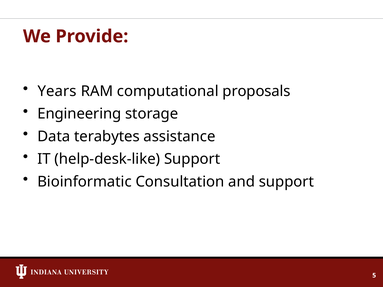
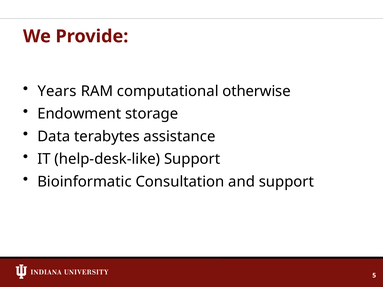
proposals: proposals -> otherwise (257, 91)
Engineering: Engineering -> Endowment (79, 114)
